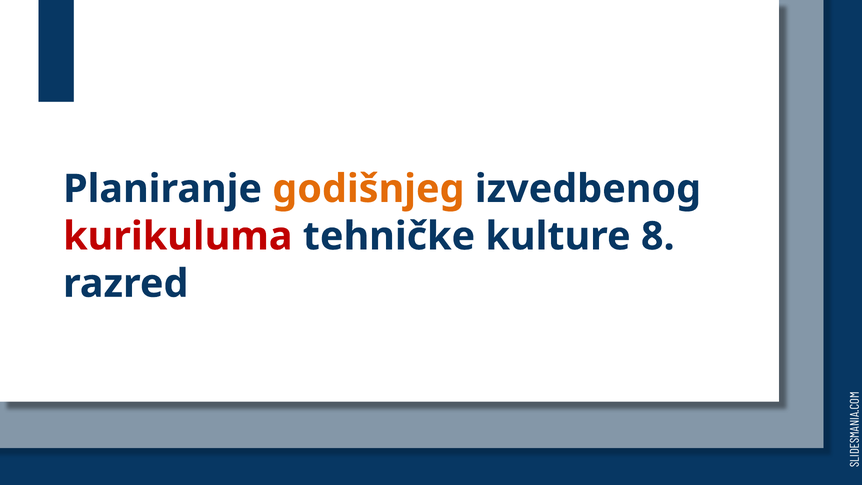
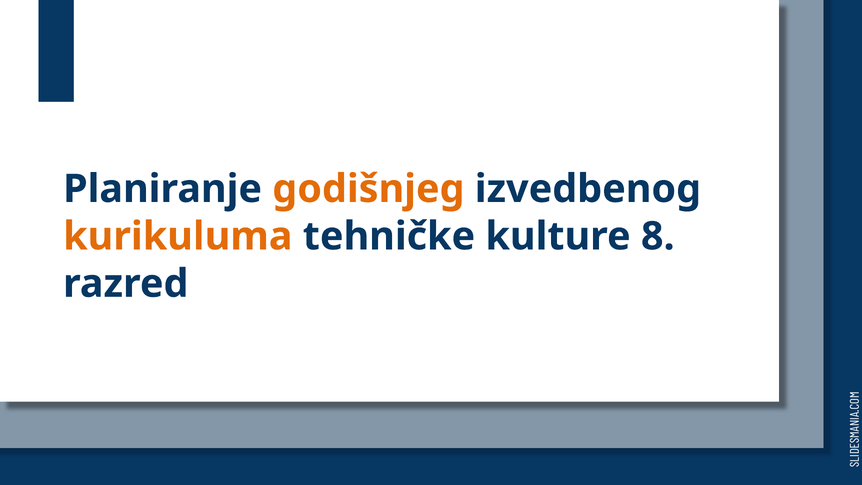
kurikuluma colour: red -> orange (178, 236)
